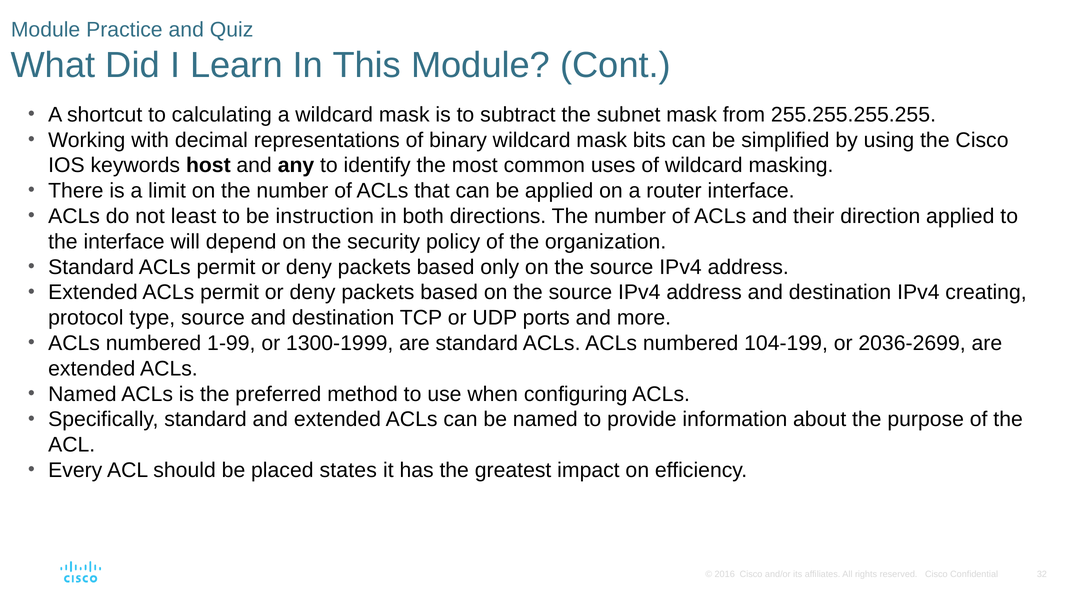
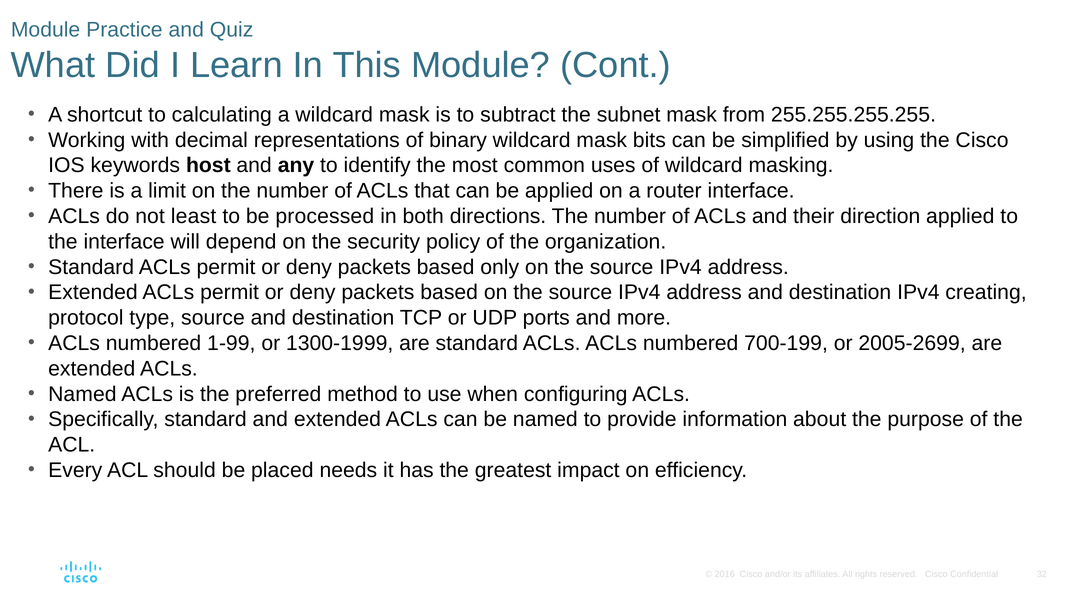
instruction: instruction -> processed (325, 216)
104-199: 104-199 -> 700-199 (786, 343)
2036-2699: 2036-2699 -> 2005-2699 (912, 343)
states: states -> needs (348, 470)
